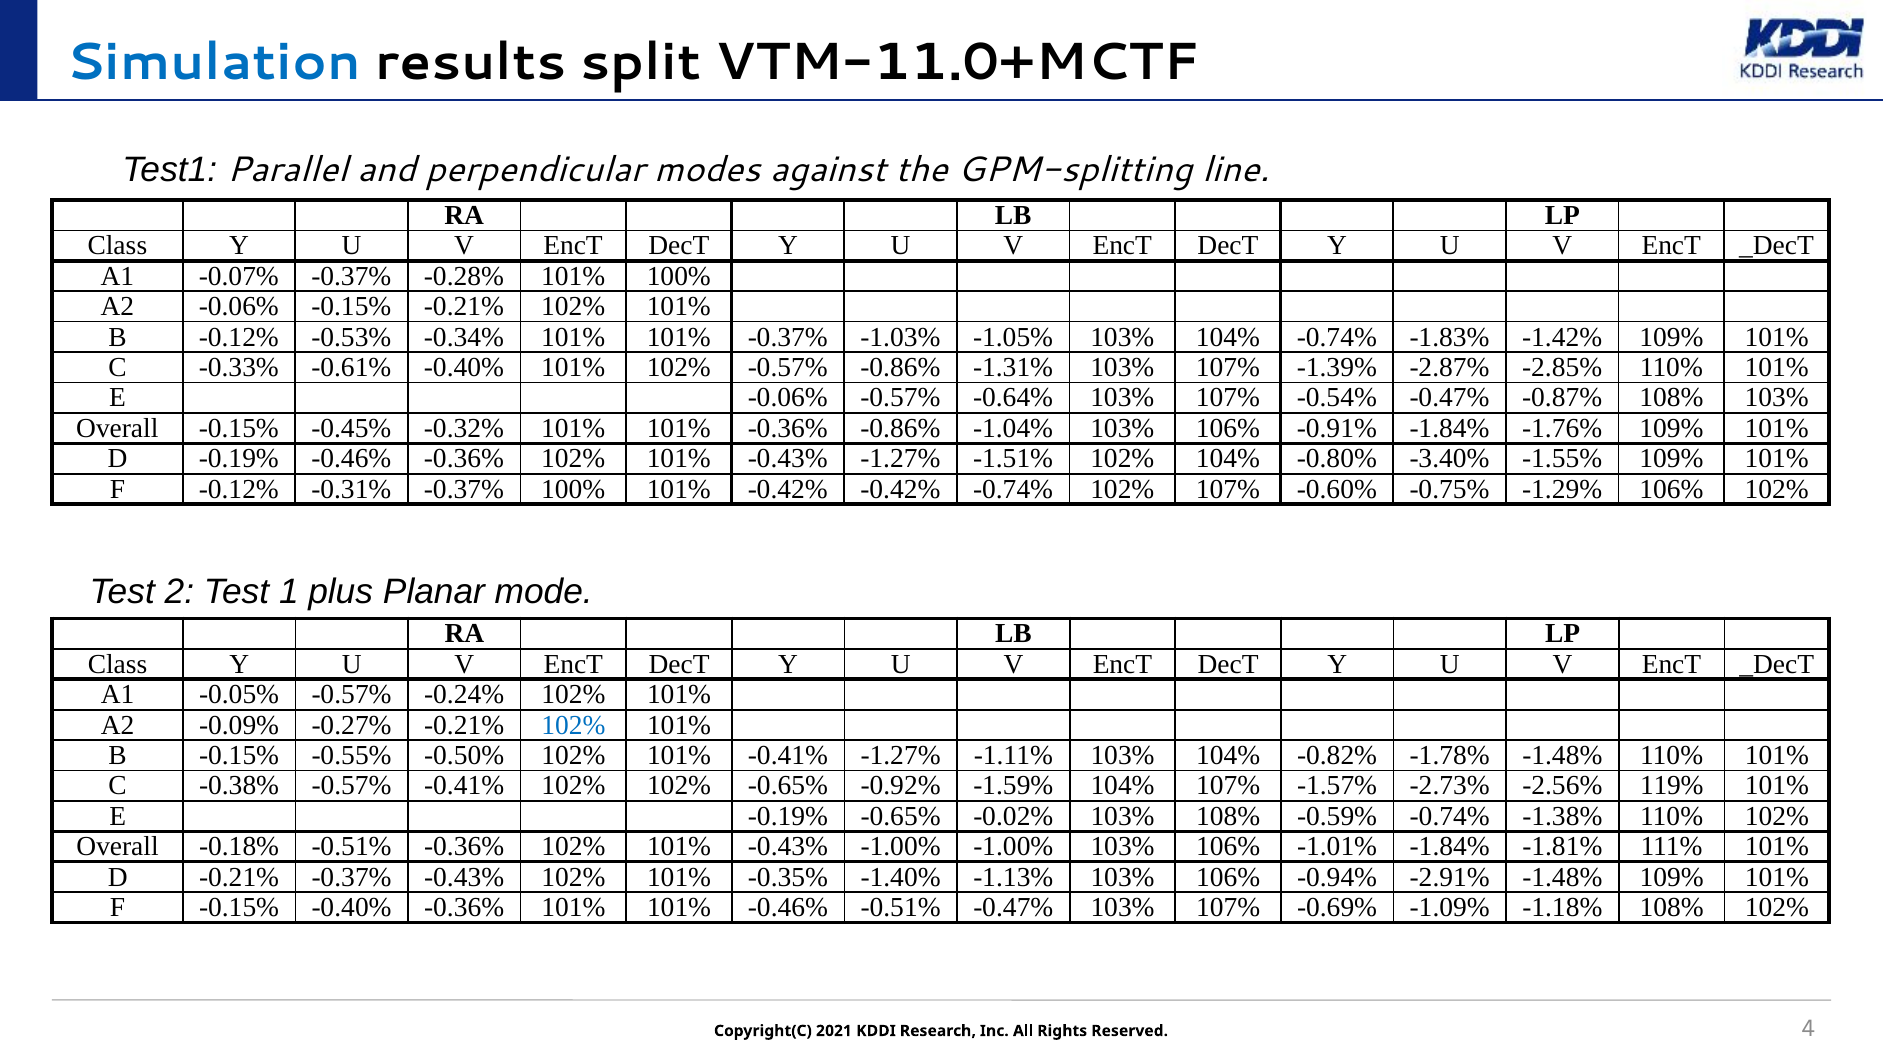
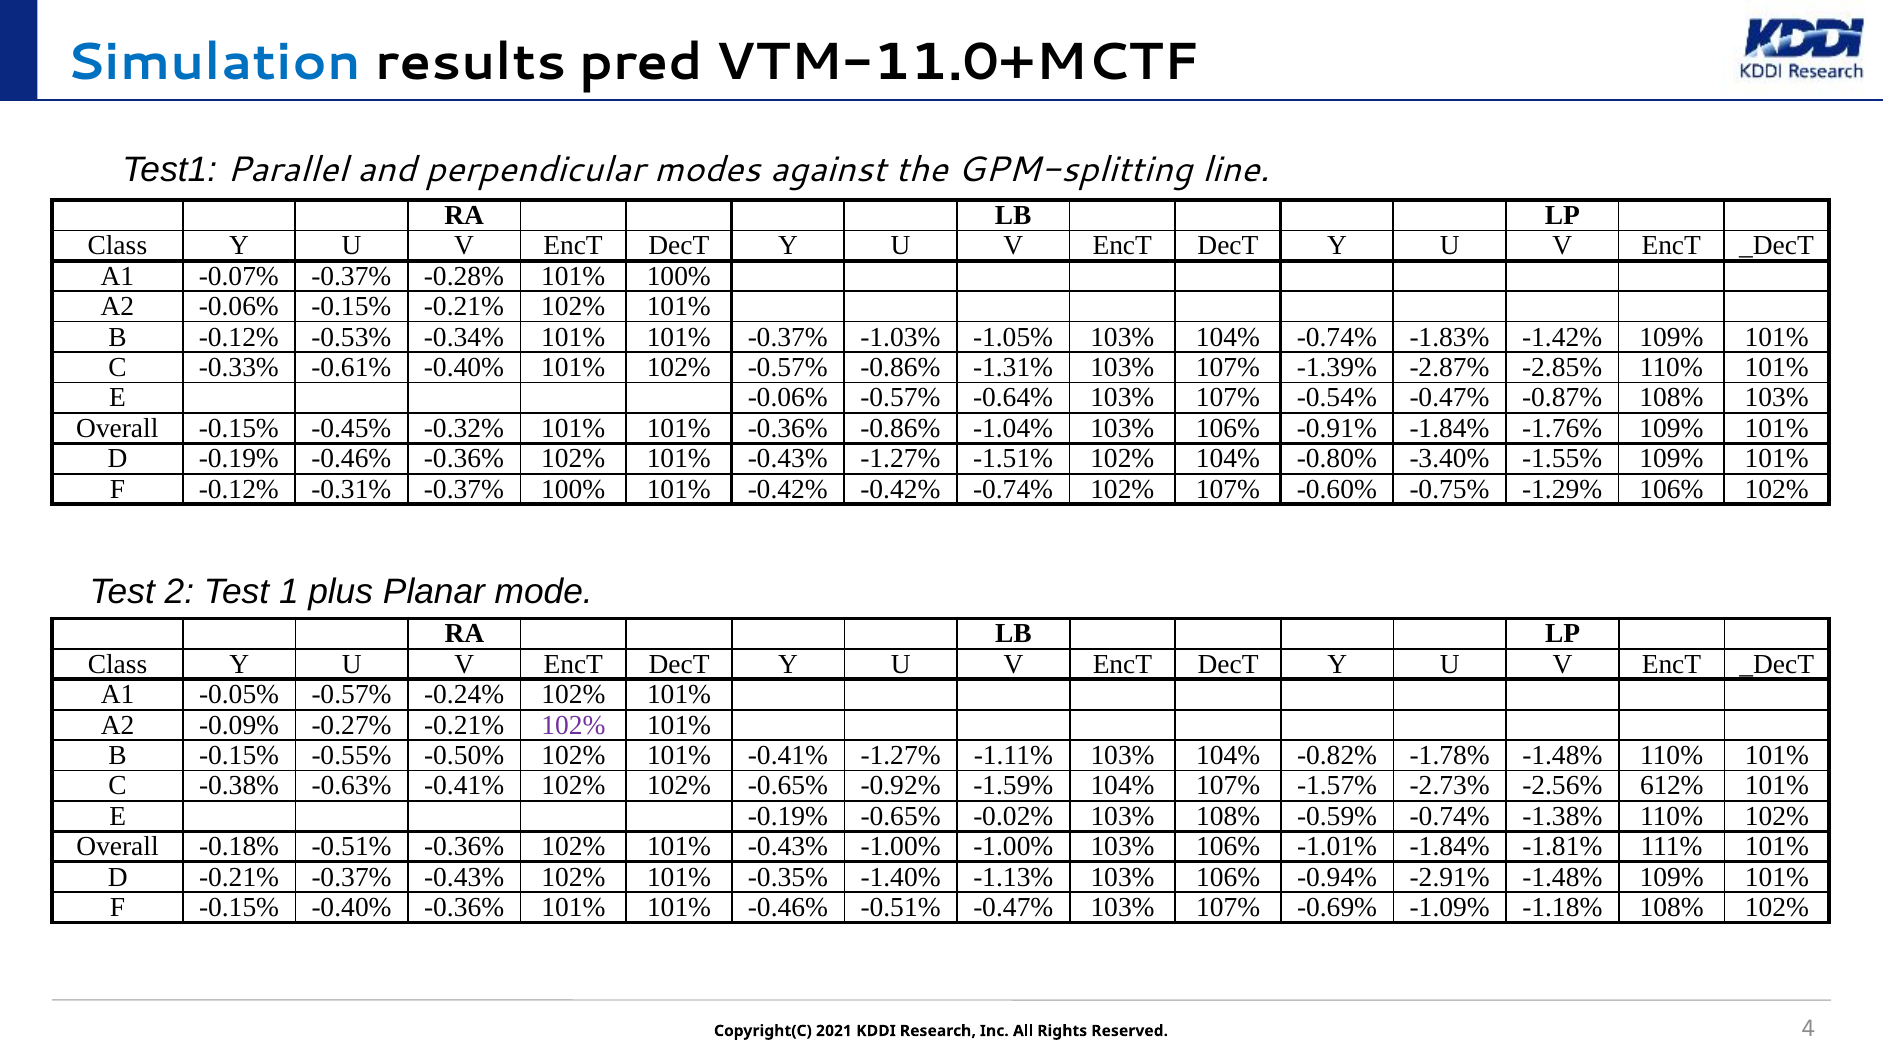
split: split -> pred (641, 62)
102% colour: blue -> purple (573, 725)
-0.38% -0.57%: -0.57% -> -0.63% (352, 786)
119%: 119% -> 612% (1672, 786)
